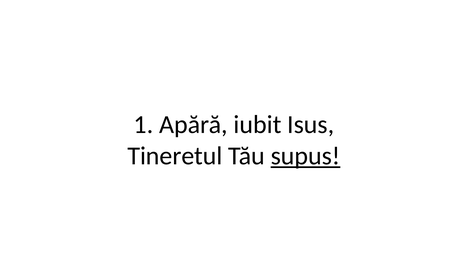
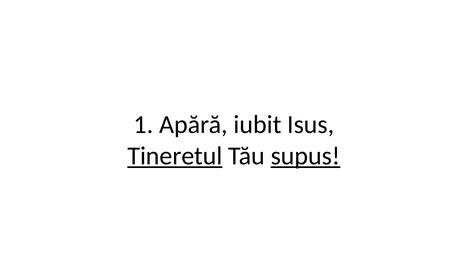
Tineretul underline: none -> present (175, 156)
